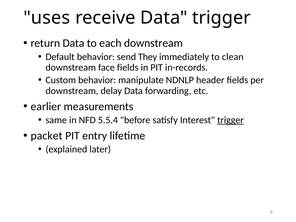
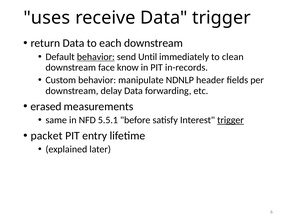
behavior underline: none -> present (96, 57)
They: They -> Until (148, 57)
face fields: fields -> know (128, 67)
earlier: earlier -> erased (46, 106)
5.5.4: 5.5.4 -> 5.5.1 (108, 120)
